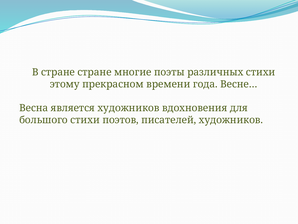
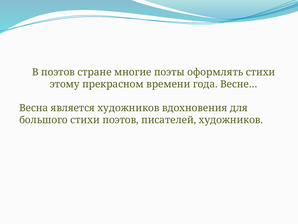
В стране: стране -> поэтов (58, 72)
различных: различных -> оформлять (215, 72)
